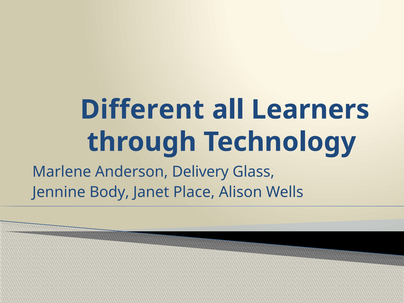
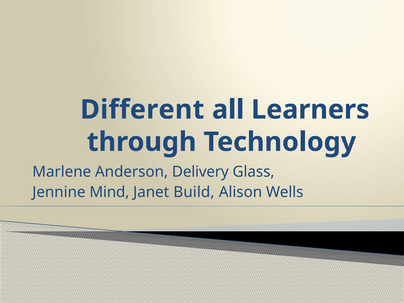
Body: Body -> Mind (109, 192)
Place: Place -> Build (194, 192)
